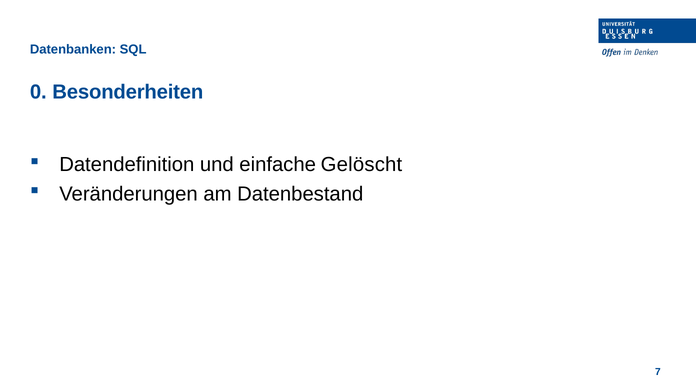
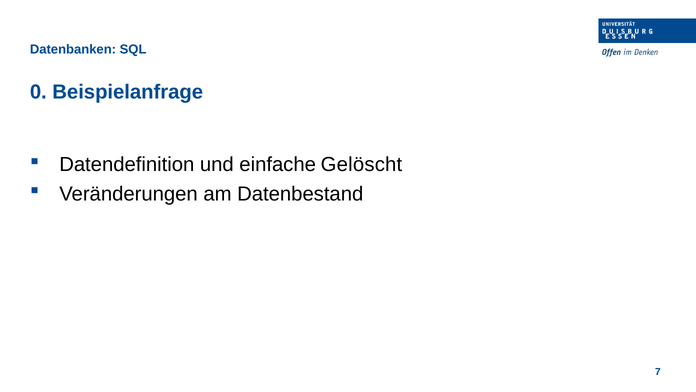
Besonderheiten: Besonderheiten -> Beispielanfrage (128, 92)
